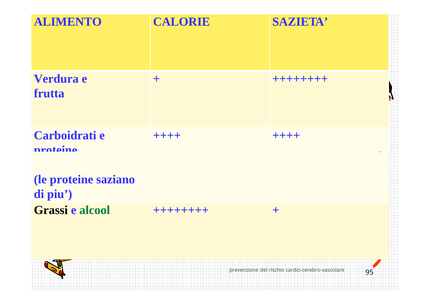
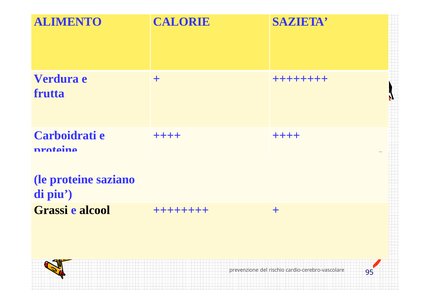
alcool colour: green -> black (95, 210)
